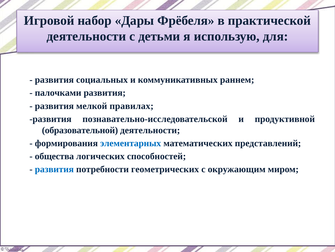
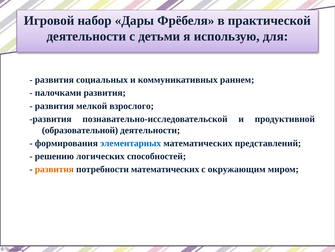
правилах: правилах -> взрослого (132, 106)
общества: общества -> решению (54, 156)
развития colour: blue -> orange (54, 169)
потребности геометрических: геометрических -> математических (165, 169)
